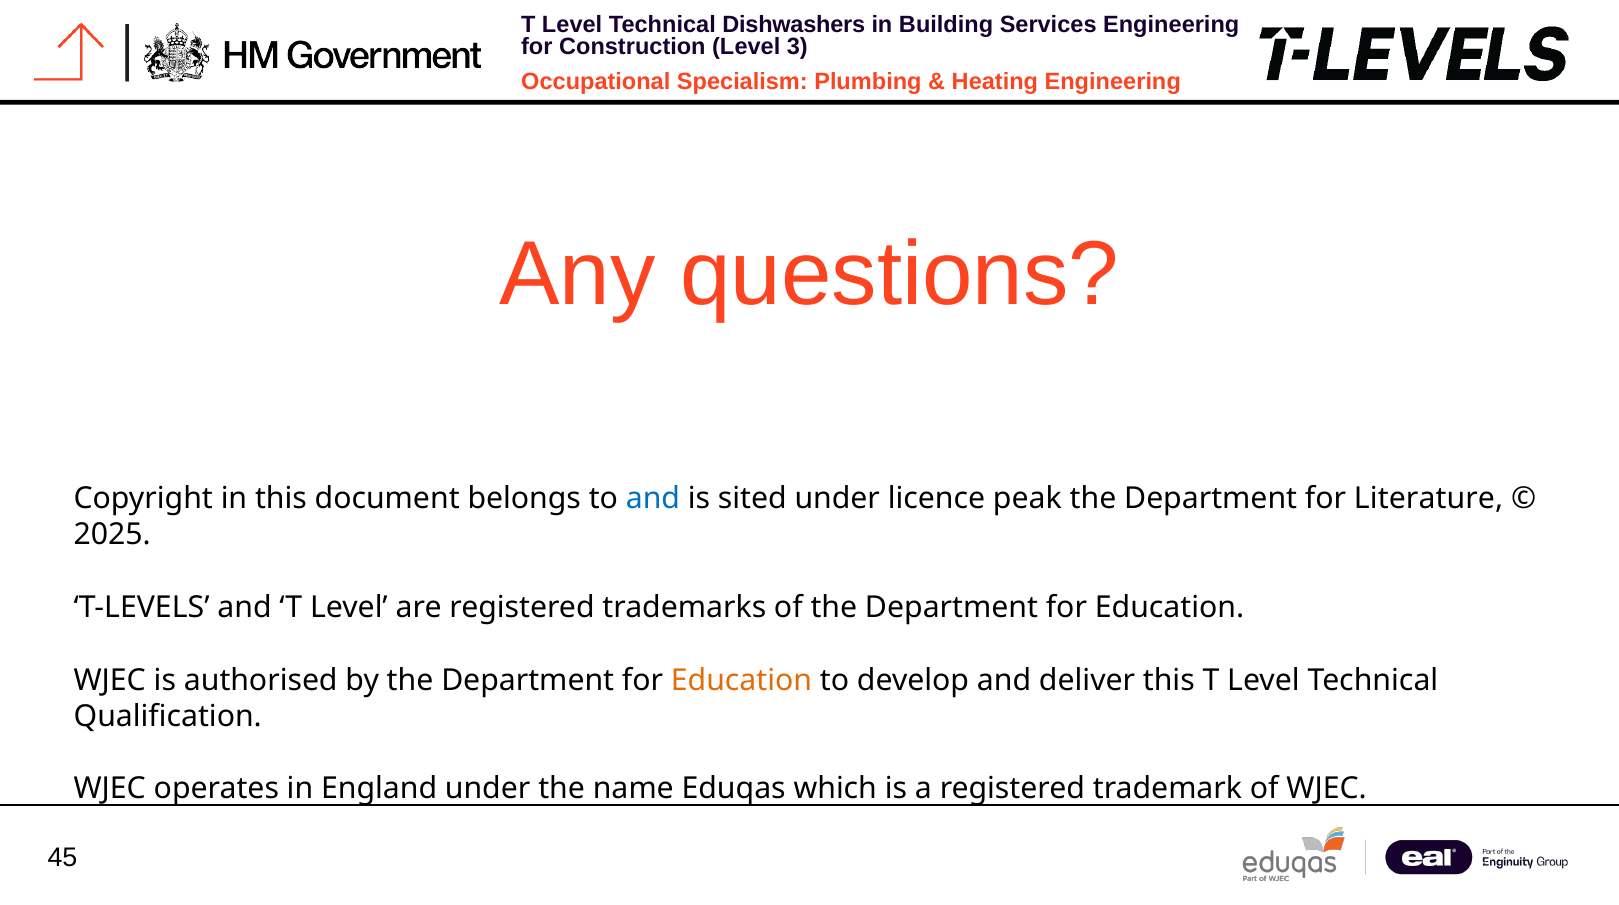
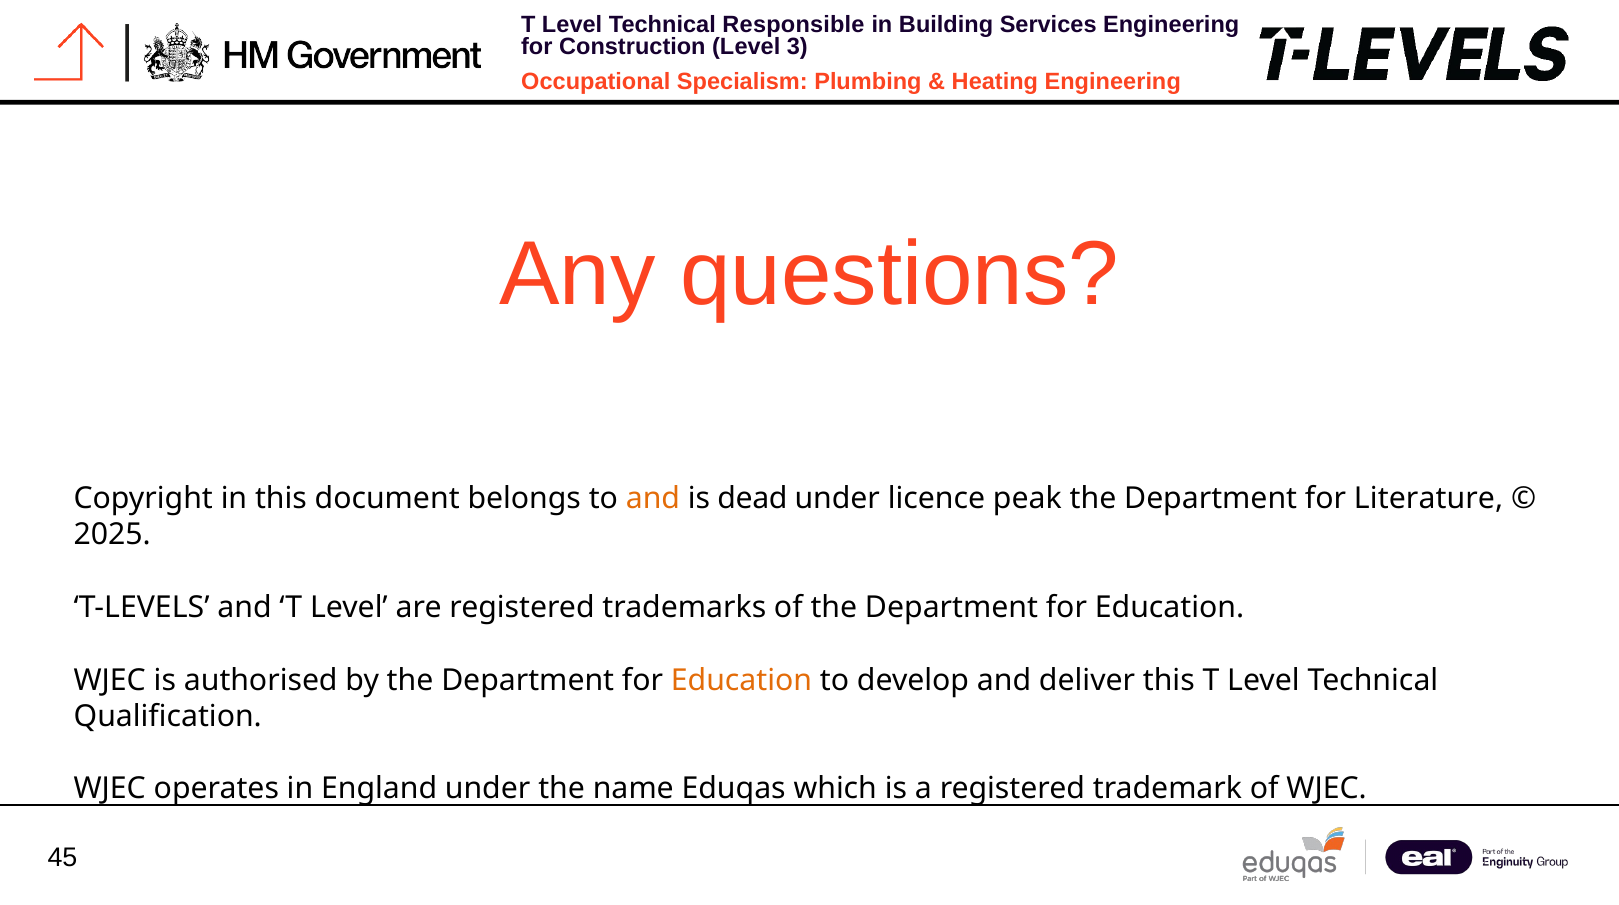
Dishwashers: Dishwashers -> Responsible (794, 24)
and colour: blue -> orange (653, 499)
sited: sited -> dead (752, 499)
